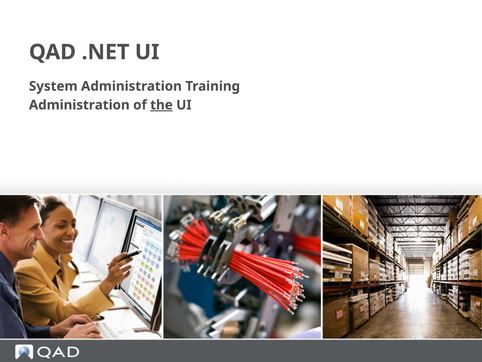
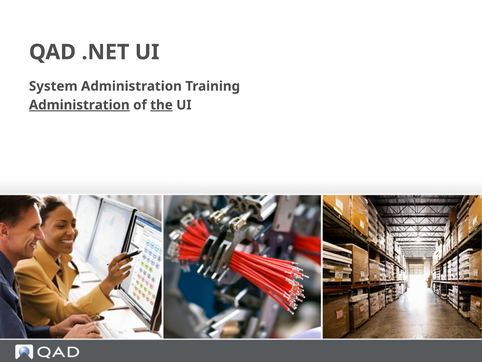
Administration underline: none -> present (79, 105)
